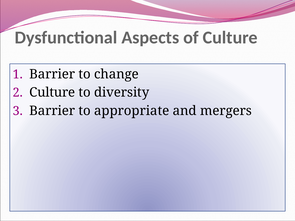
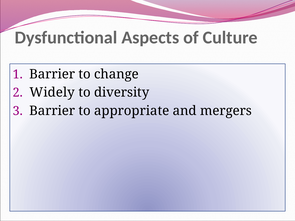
Culture: Culture -> Widely (52, 93)
